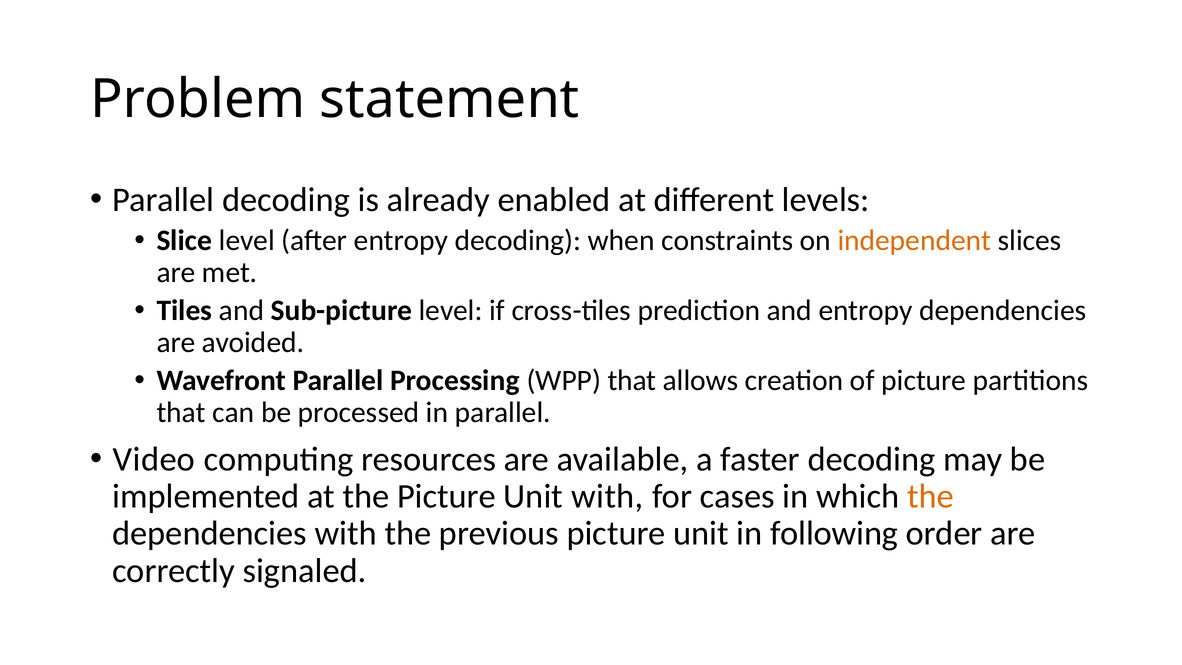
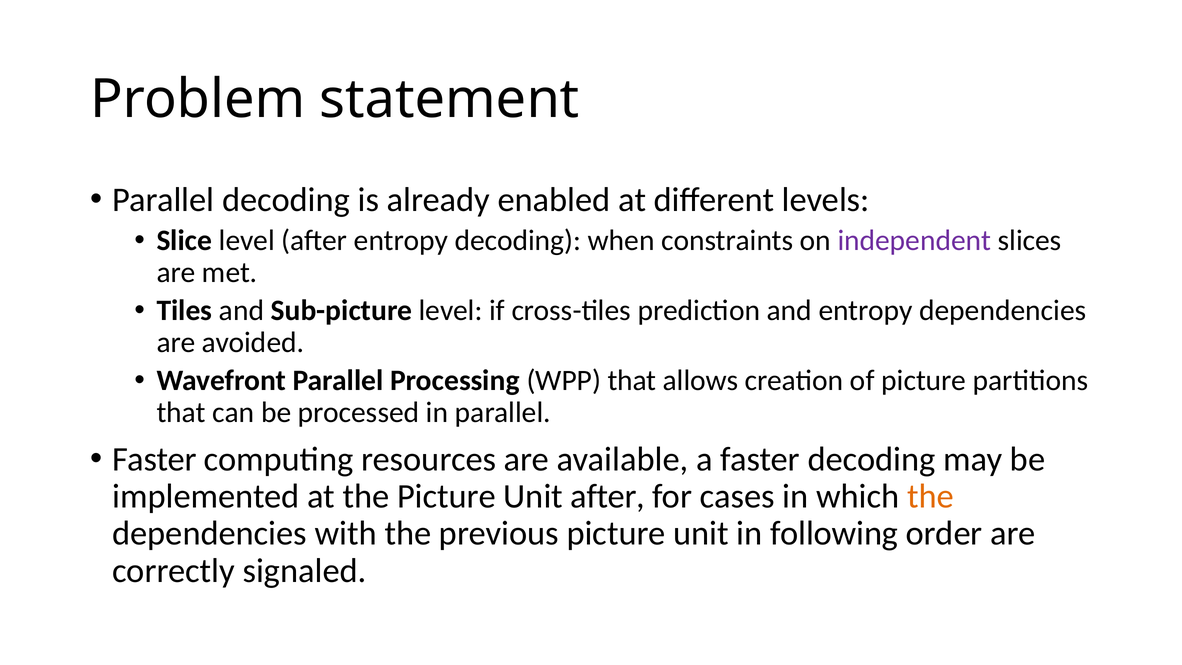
independent colour: orange -> purple (914, 241)
Video: Video -> Faster (154, 459)
Unit with: with -> after (608, 496)
